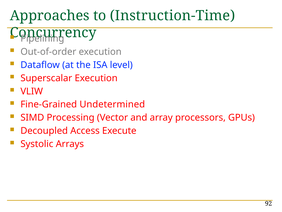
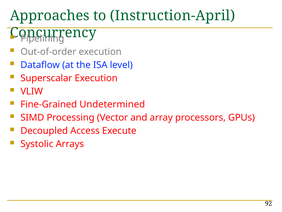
Instruction-Time: Instruction-Time -> Instruction-April (173, 16)
